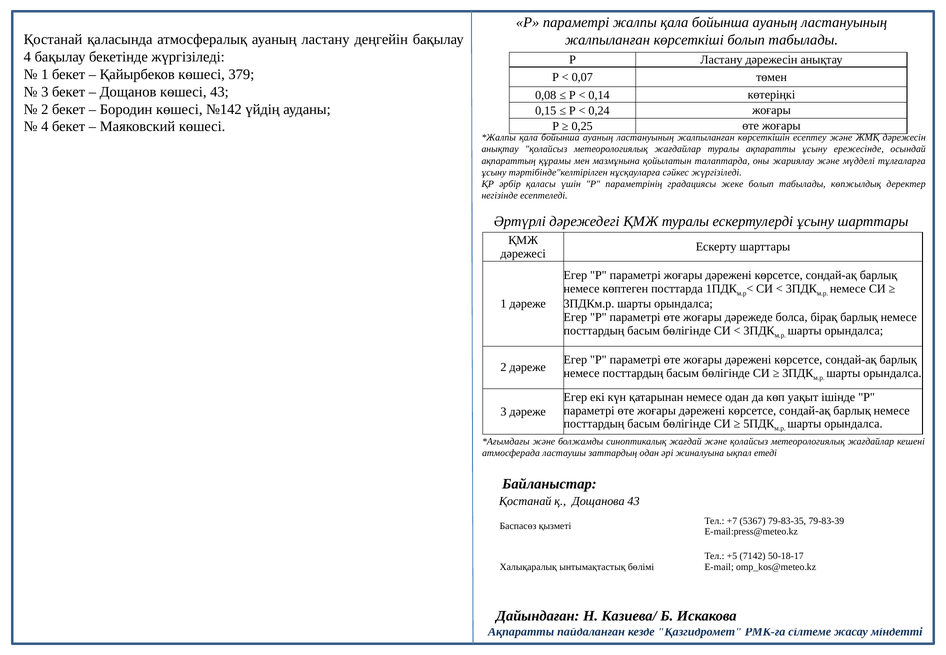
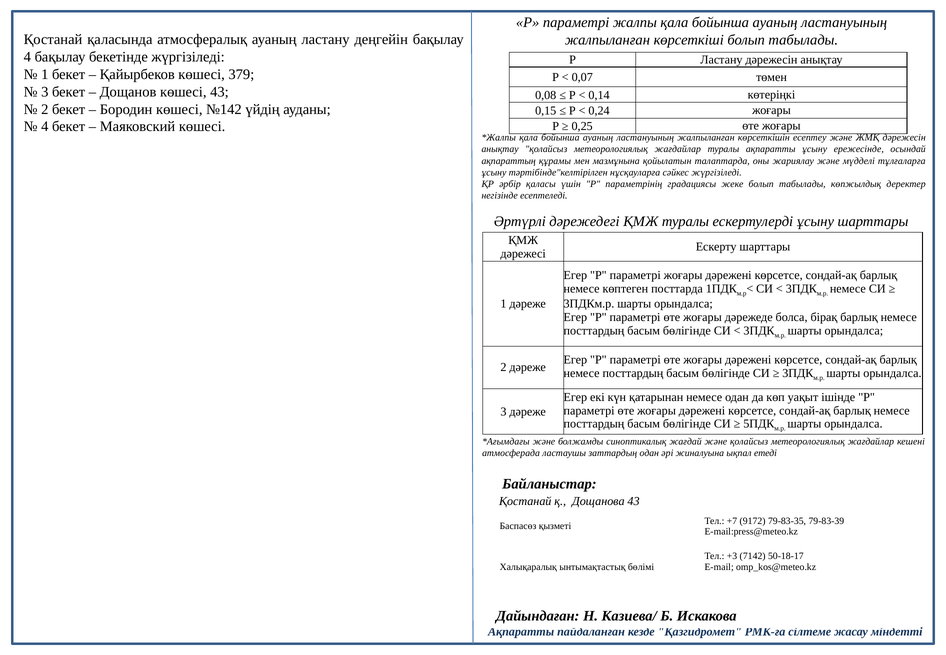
5367: 5367 -> 9172 (753, 521)
+5: +5 -> +3 (732, 556)
